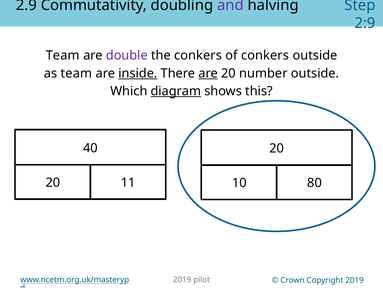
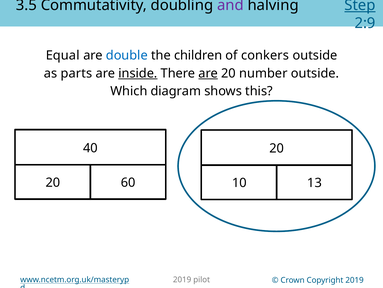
2.9: 2.9 -> 3.5 (26, 5)
Step underline: none -> present (360, 5)
Team: Team -> Equal (63, 55)
double colour: purple -> blue (127, 55)
the conkers: conkers -> children (198, 55)
as team: team -> parts (76, 73)
diagram underline: present -> none (176, 91)
11: 11 -> 60 (128, 182)
80: 80 -> 13 (315, 182)
